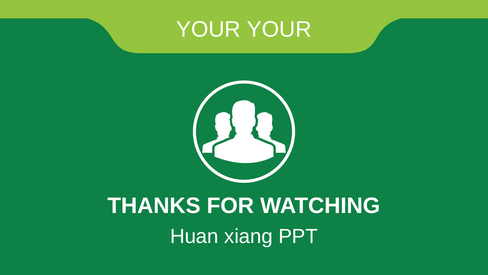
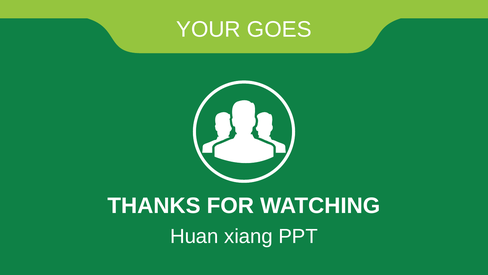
YOUR YOUR: YOUR -> GOES (279, 29)
